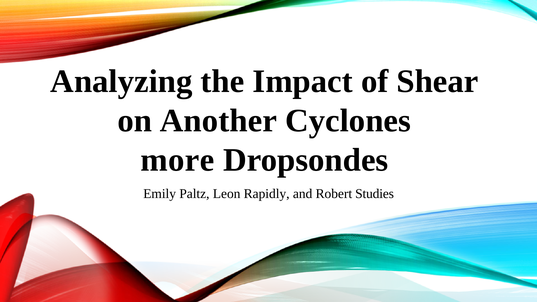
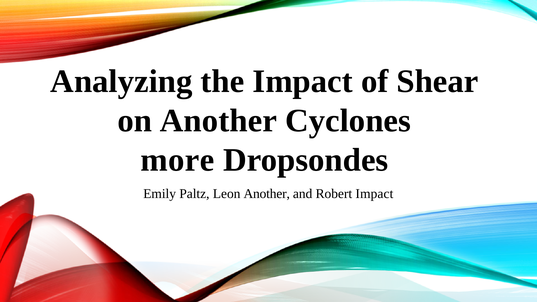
Leon Rapidly: Rapidly -> Another (267, 194)
Robert Studies: Studies -> Impact (374, 194)
